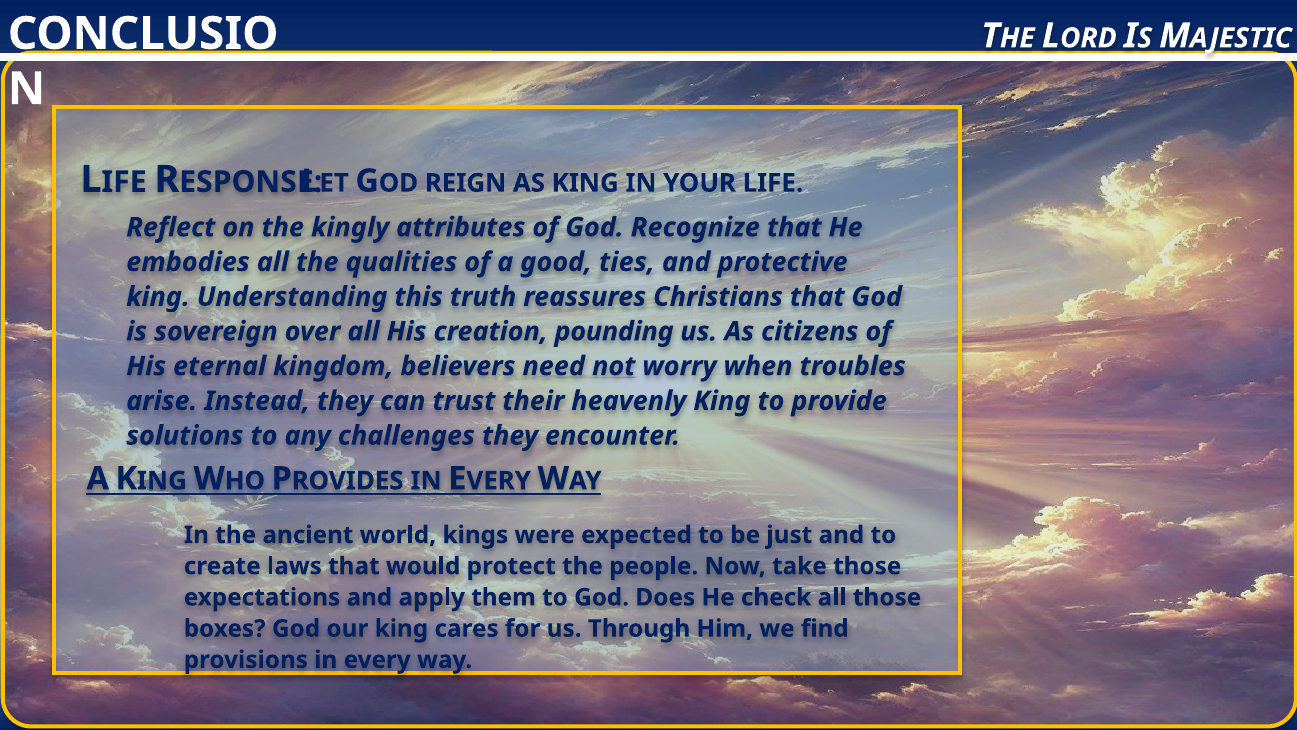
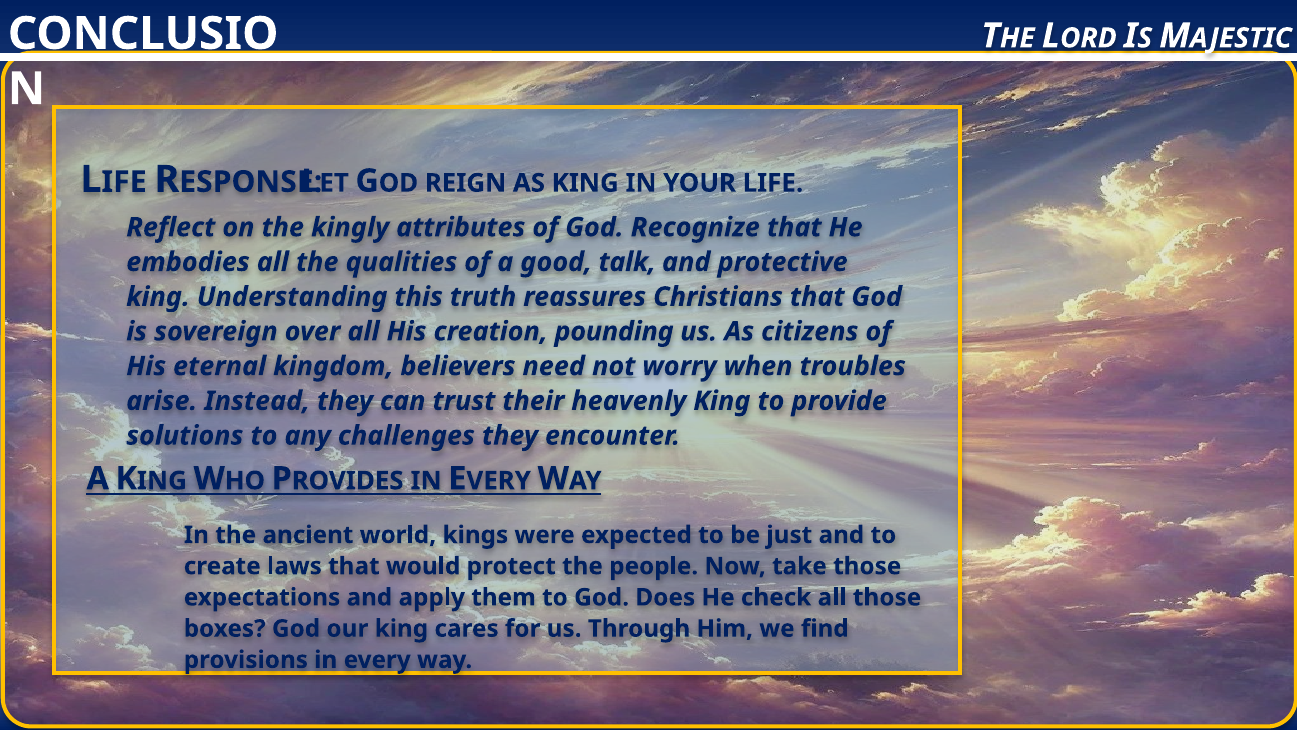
ties: ties -> talk (627, 262)
